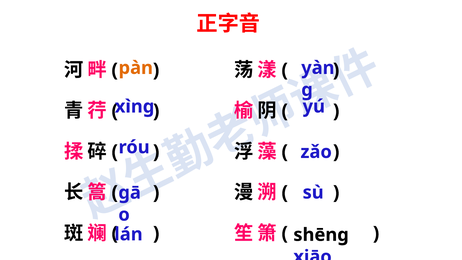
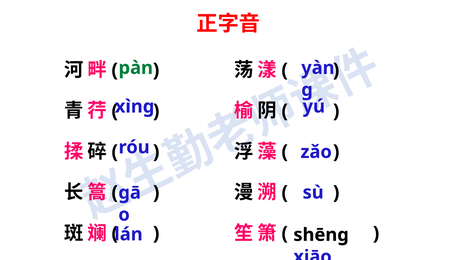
pàn colour: orange -> green (136, 68)
